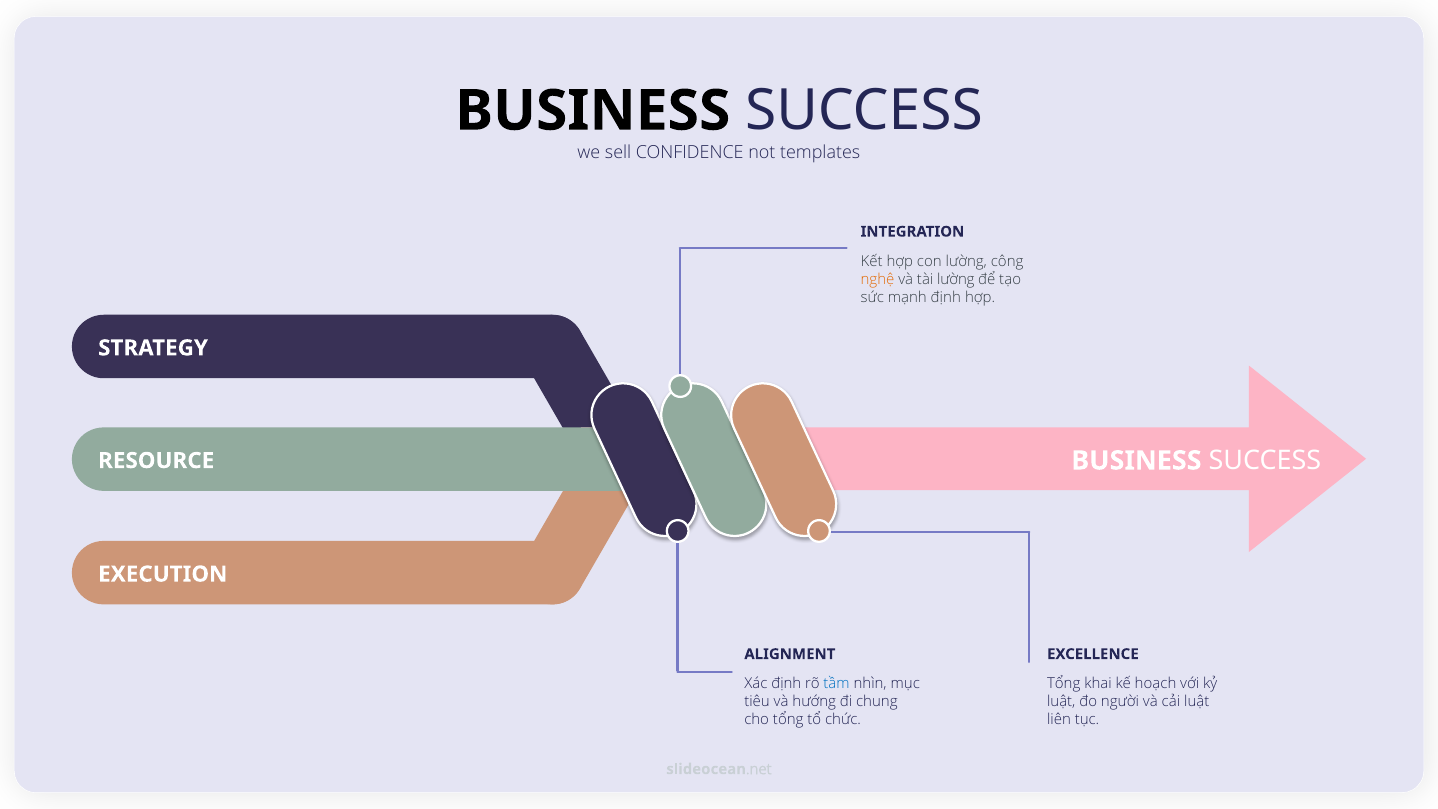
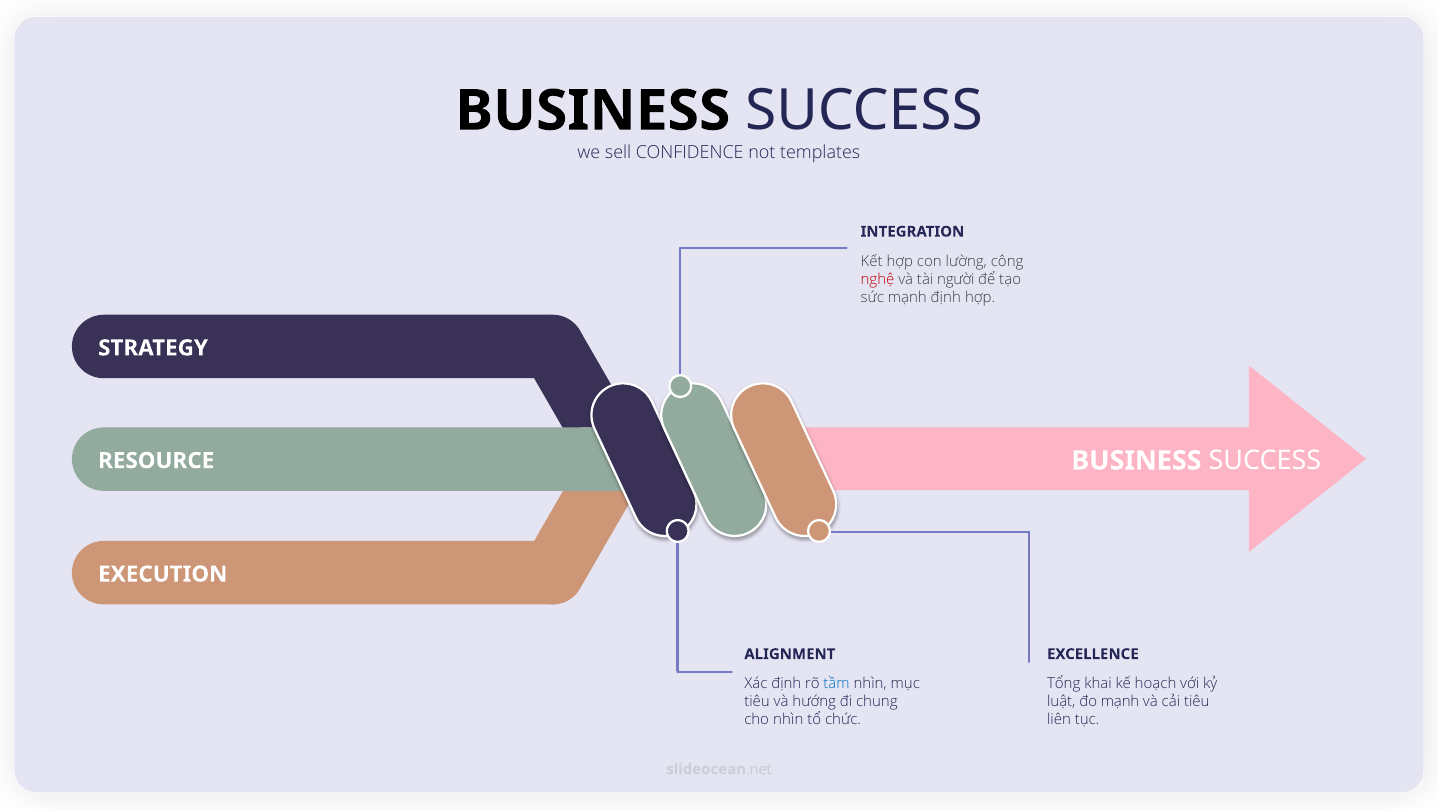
nghệ colour: orange -> red (878, 279)
tài lường: lường -> người (956, 279)
đo người: người -> mạnh (1120, 702)
cải luật: luật -> tiêu (1197, 702)
cho tổng: tổng -> nhìn (788, 720)
